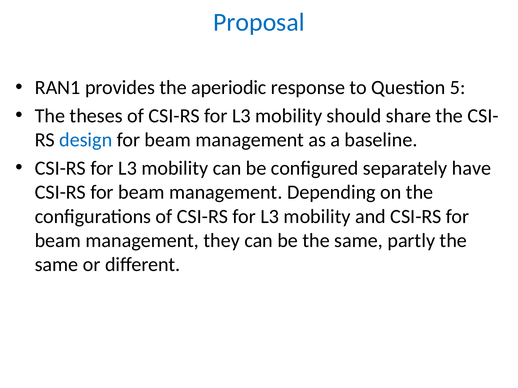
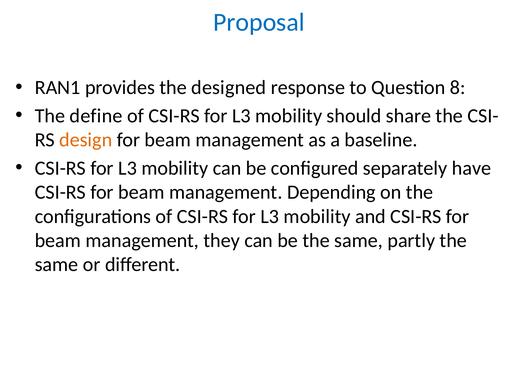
aperiodic: aperiodic -> designed (229, 88)
5: 5 -> 8 (458, 88)
theses: theses -> define (96, 116)
design colour: blue -> orange (86, 140)
